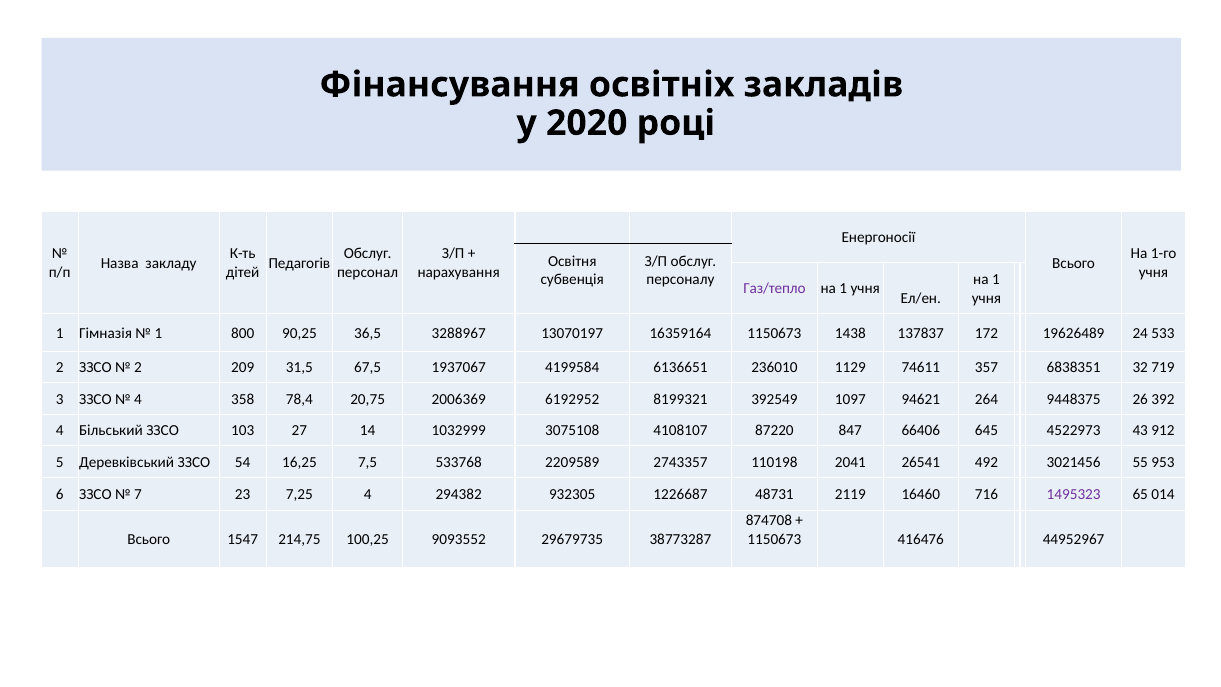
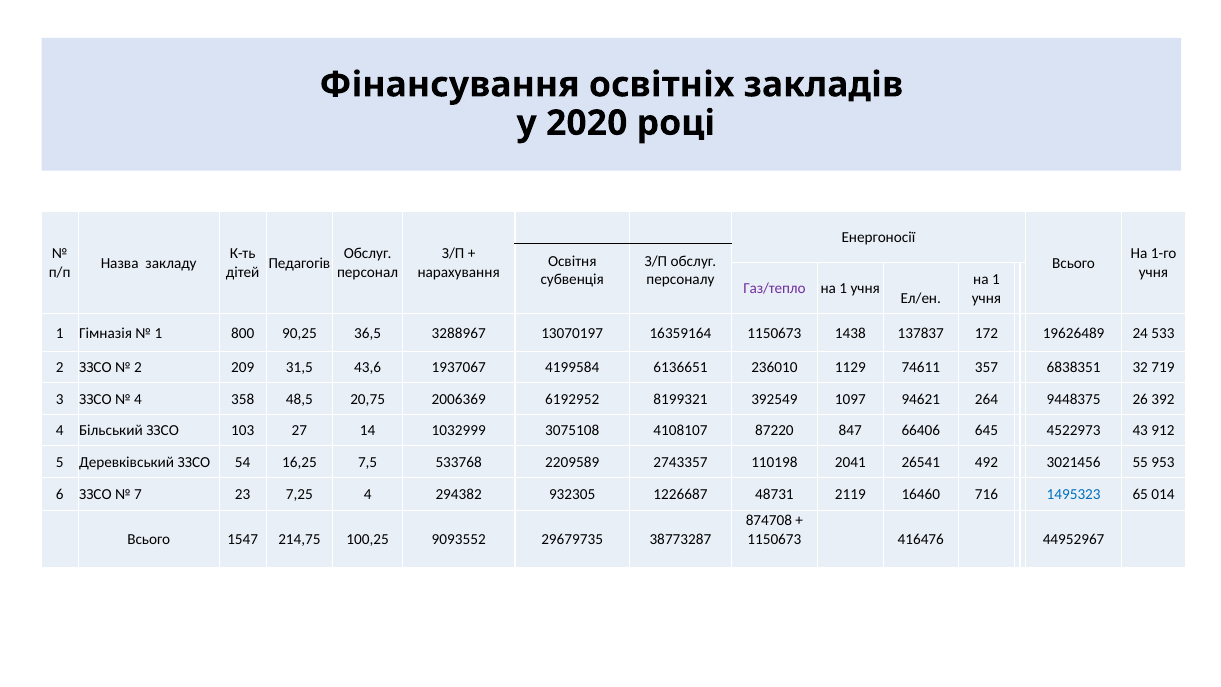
67,5: 67,5 -> 43,6 (368, 368)
78,4: 78,4 -> 48,5 (299, 399)
1495323 colour: purple -> blue (1074, 494)
